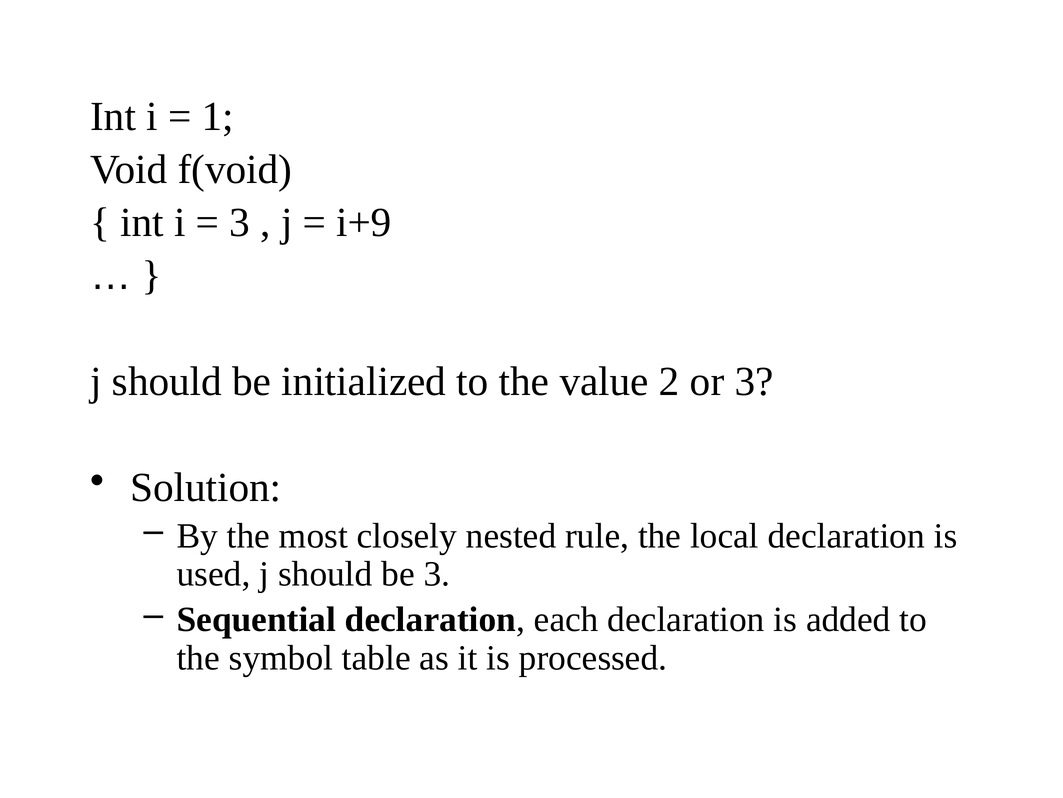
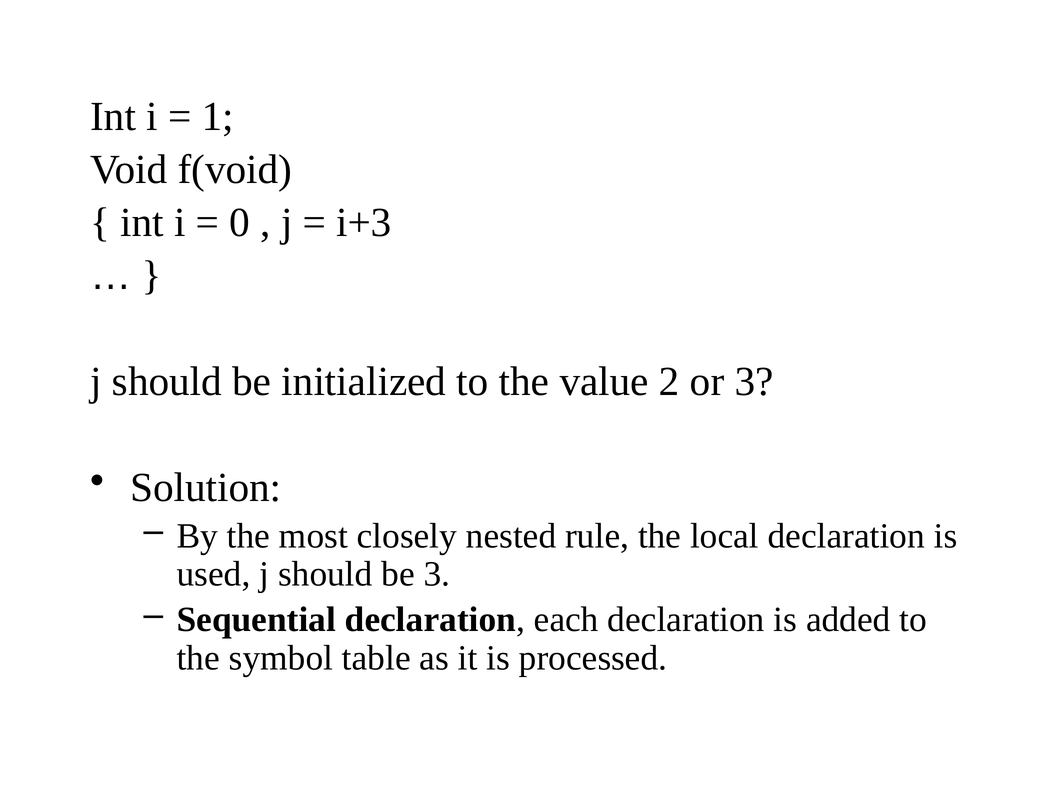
3: 3 -> 0 (240, 222)
i+9: i+9 -> i+3 (364, 222)
